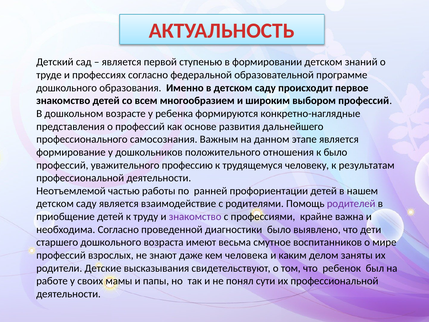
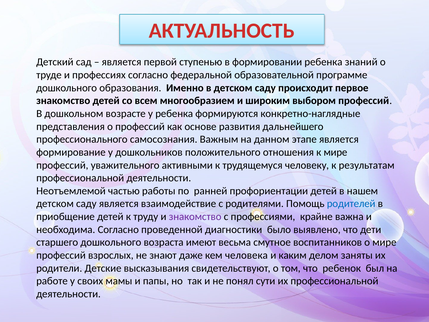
формировании детском: детском -> ребенка (323, 62)
к было: было -> мире (335, 152)
профессию: профессию -> активными (187, 165)
родителей colour: purple -> blue (351, 204)
